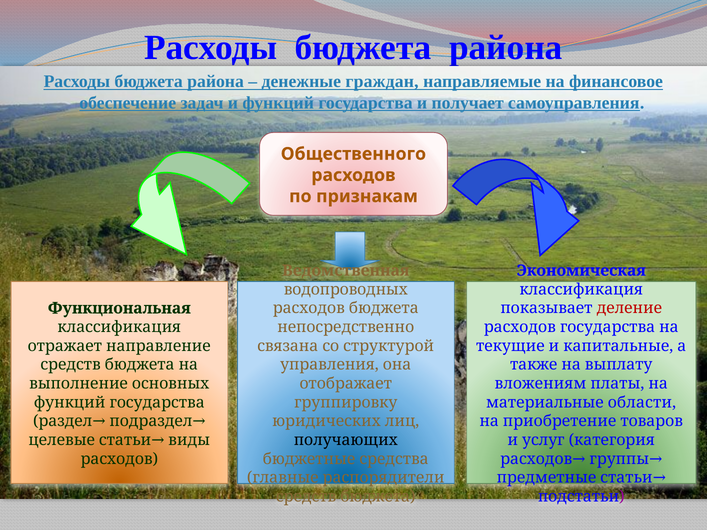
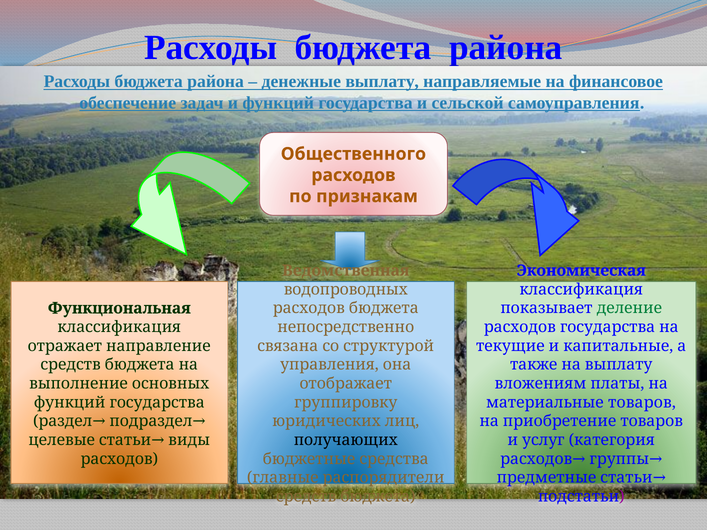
денежные граждан: граждан -> выплату (382, 82)
получает: получает -> сельской (468, 103)
деление colour: red -> green (629, 308)
материальные области: области -> товаров (642, 403)
